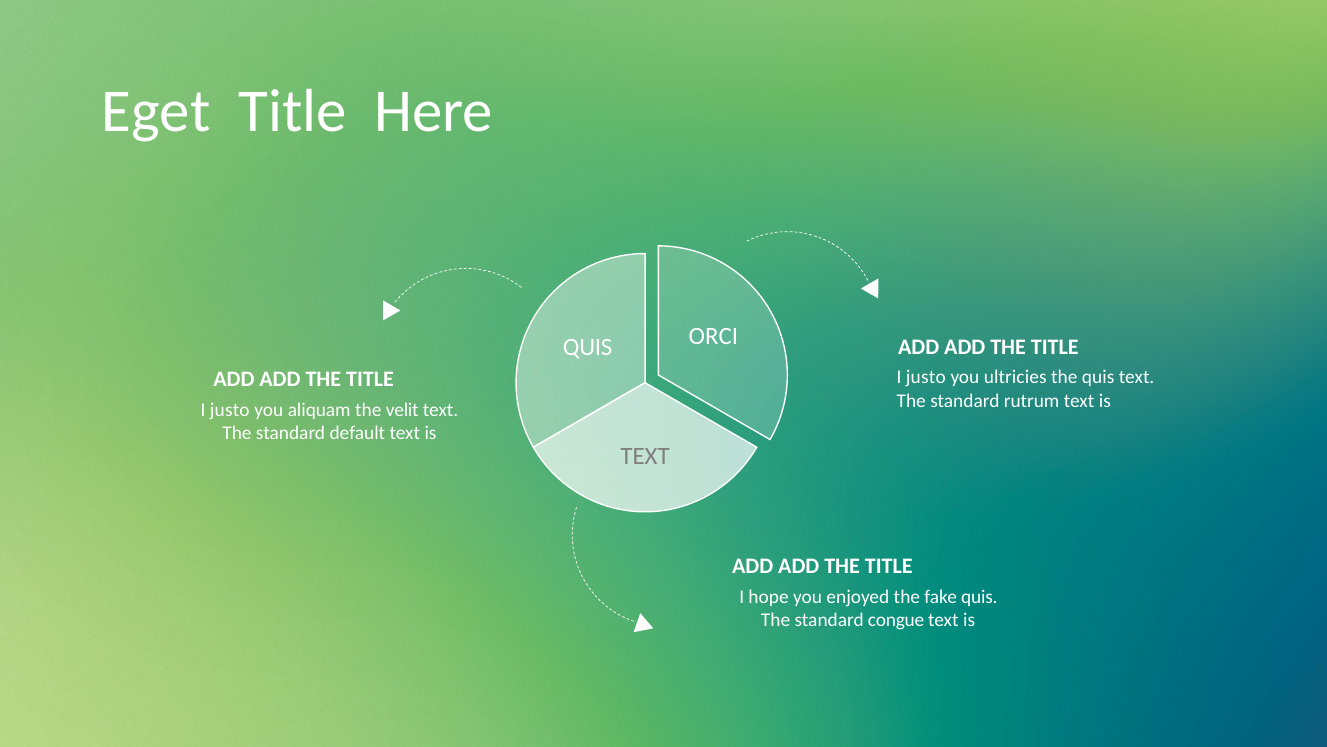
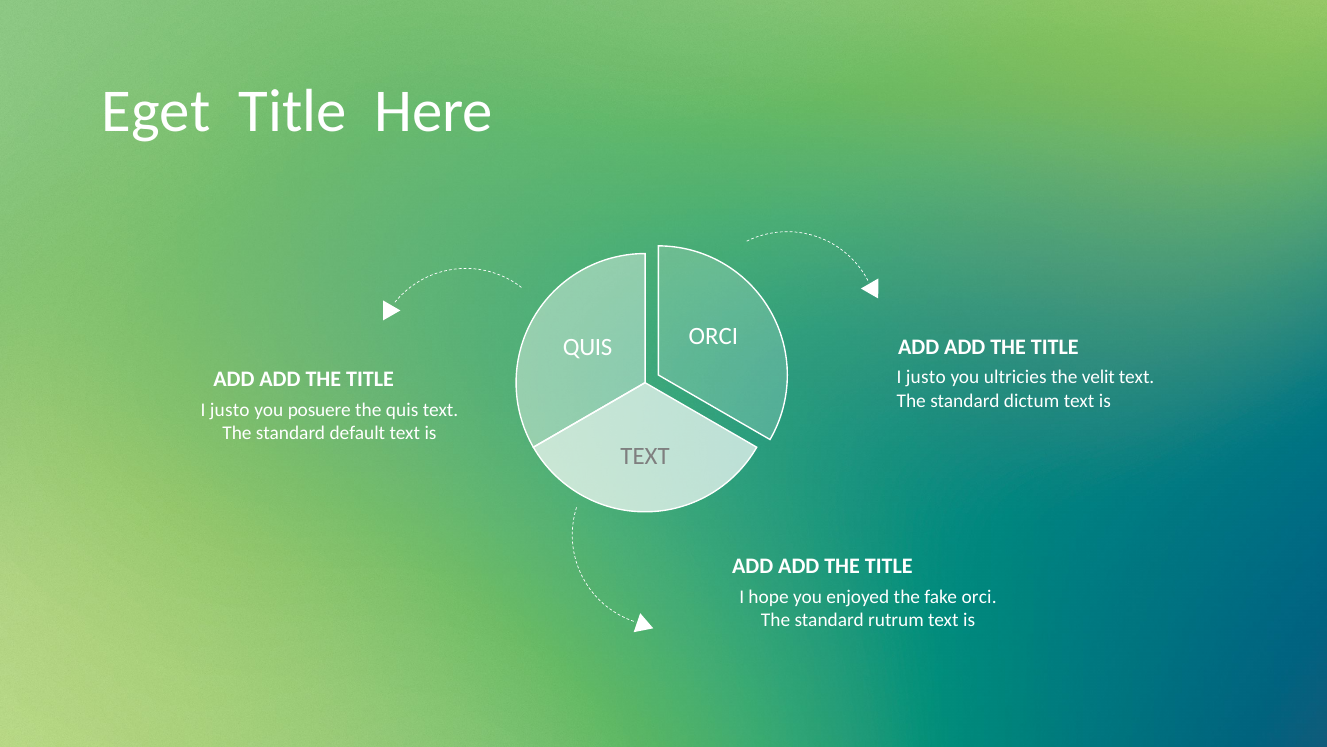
the quis: quis -> velit (1098, 377)
rutrum: rutrum -> dictum (1032, 400)
aliquam: aliquam -> posuere (319, 410)
the velit: velit -> quis (402, 410)
fake quis: quis -> orci (979, 596)
congue: congue -> rutrum (896, 620)
